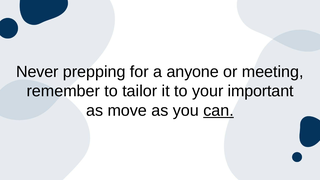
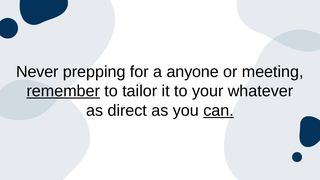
remember underline: none -> present (63, 91)
important: important -> whatever (261, 91)
move: move -> direct (127, 110)
